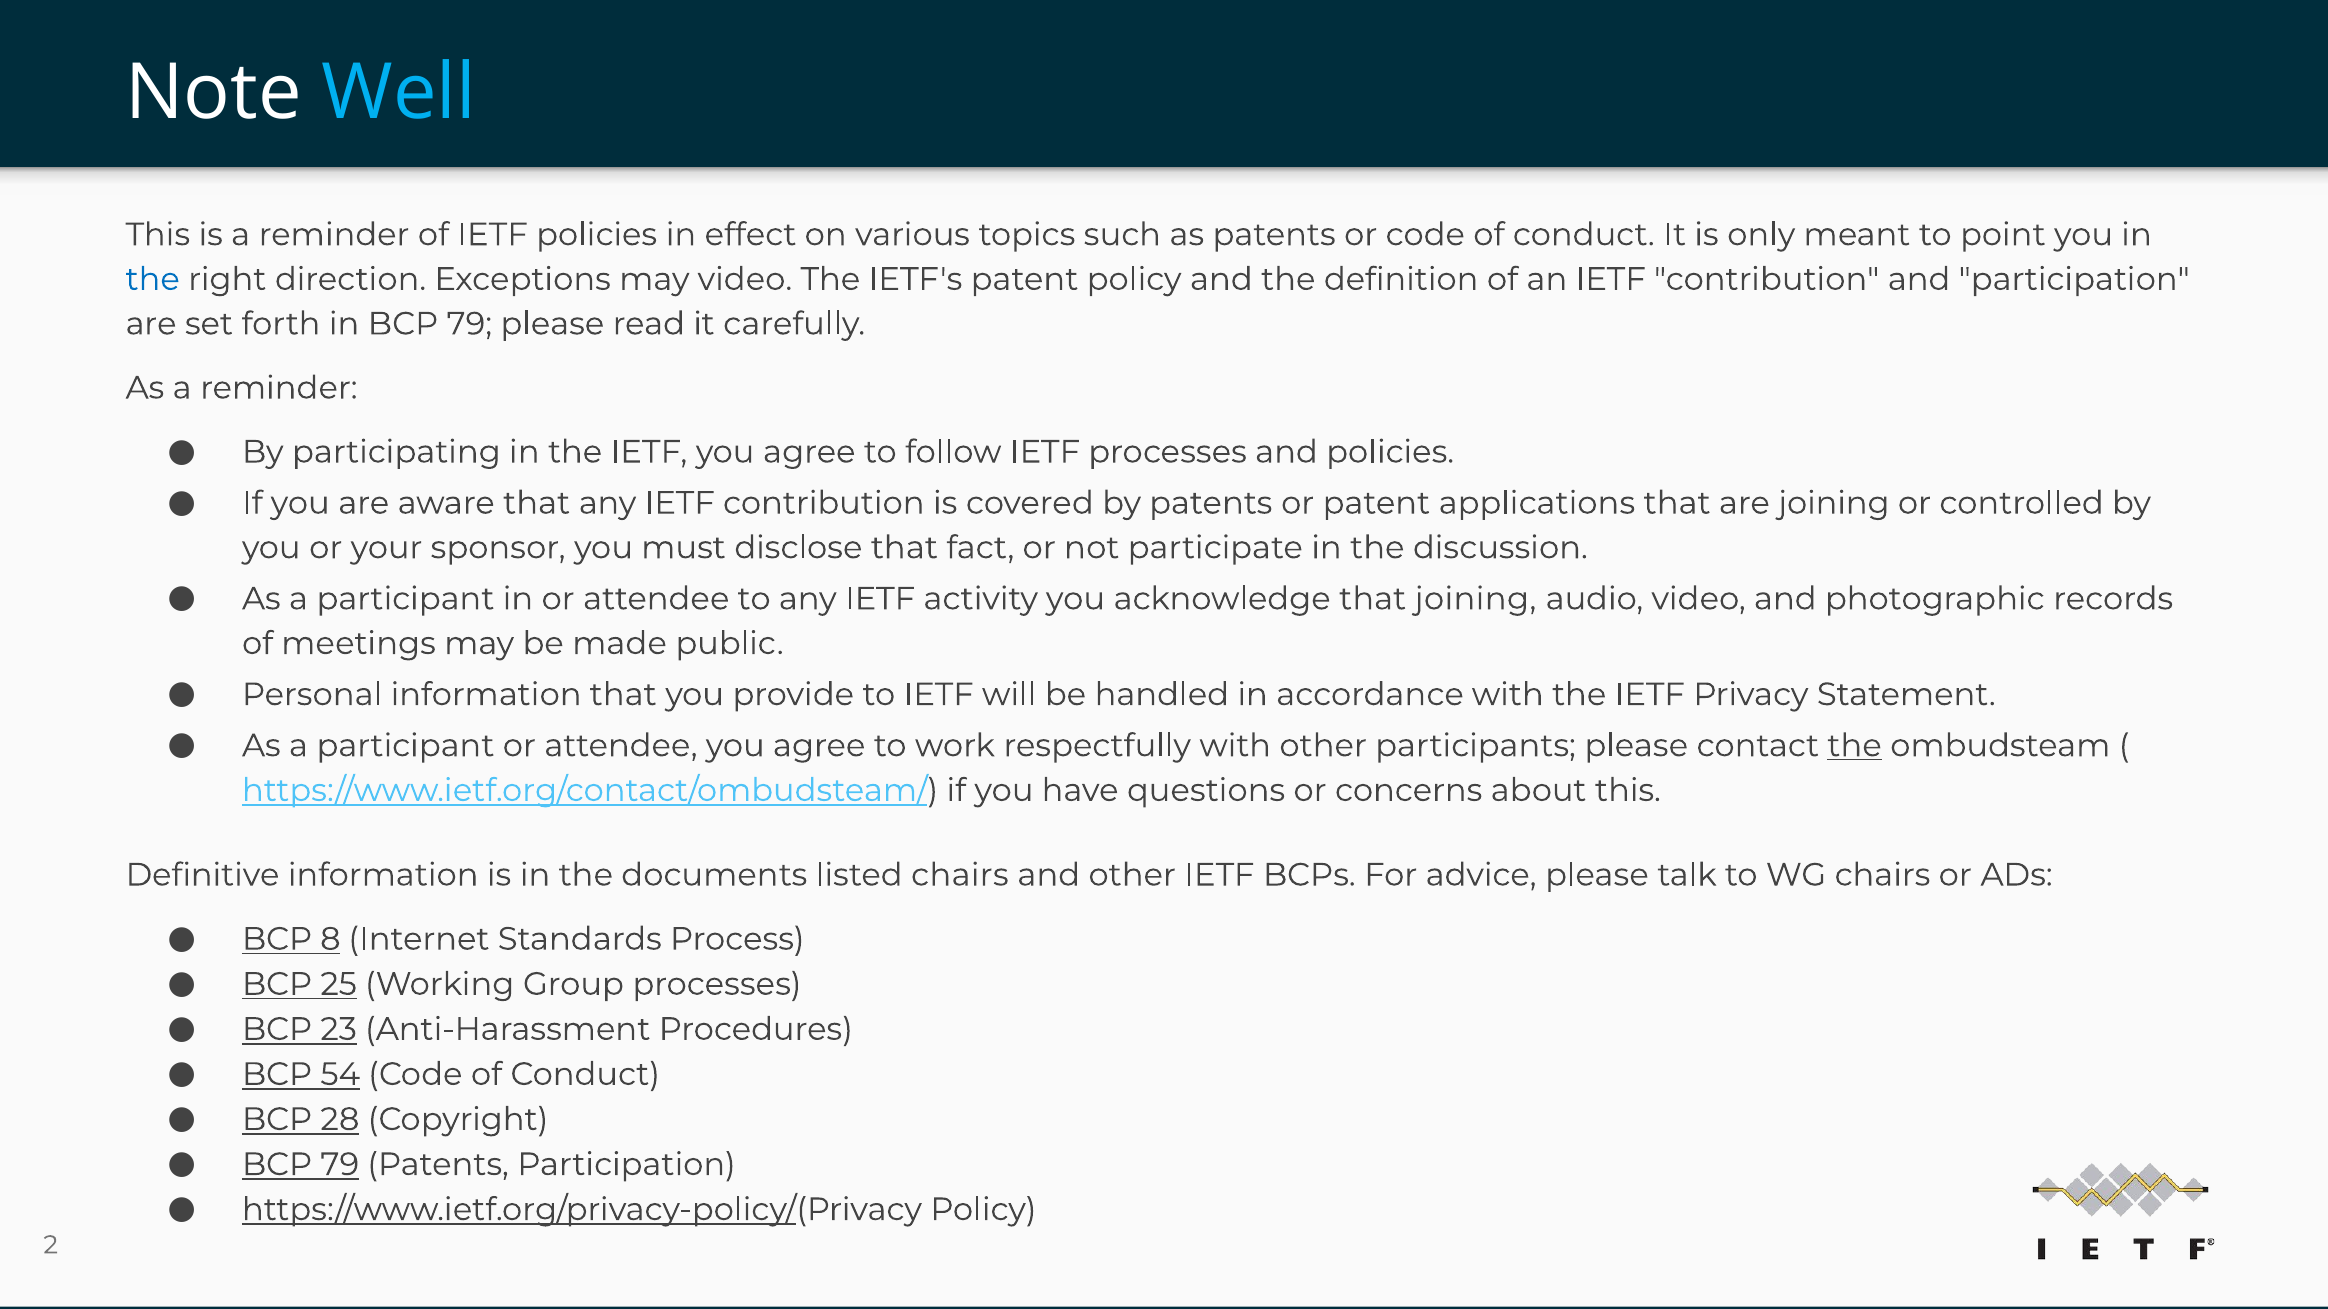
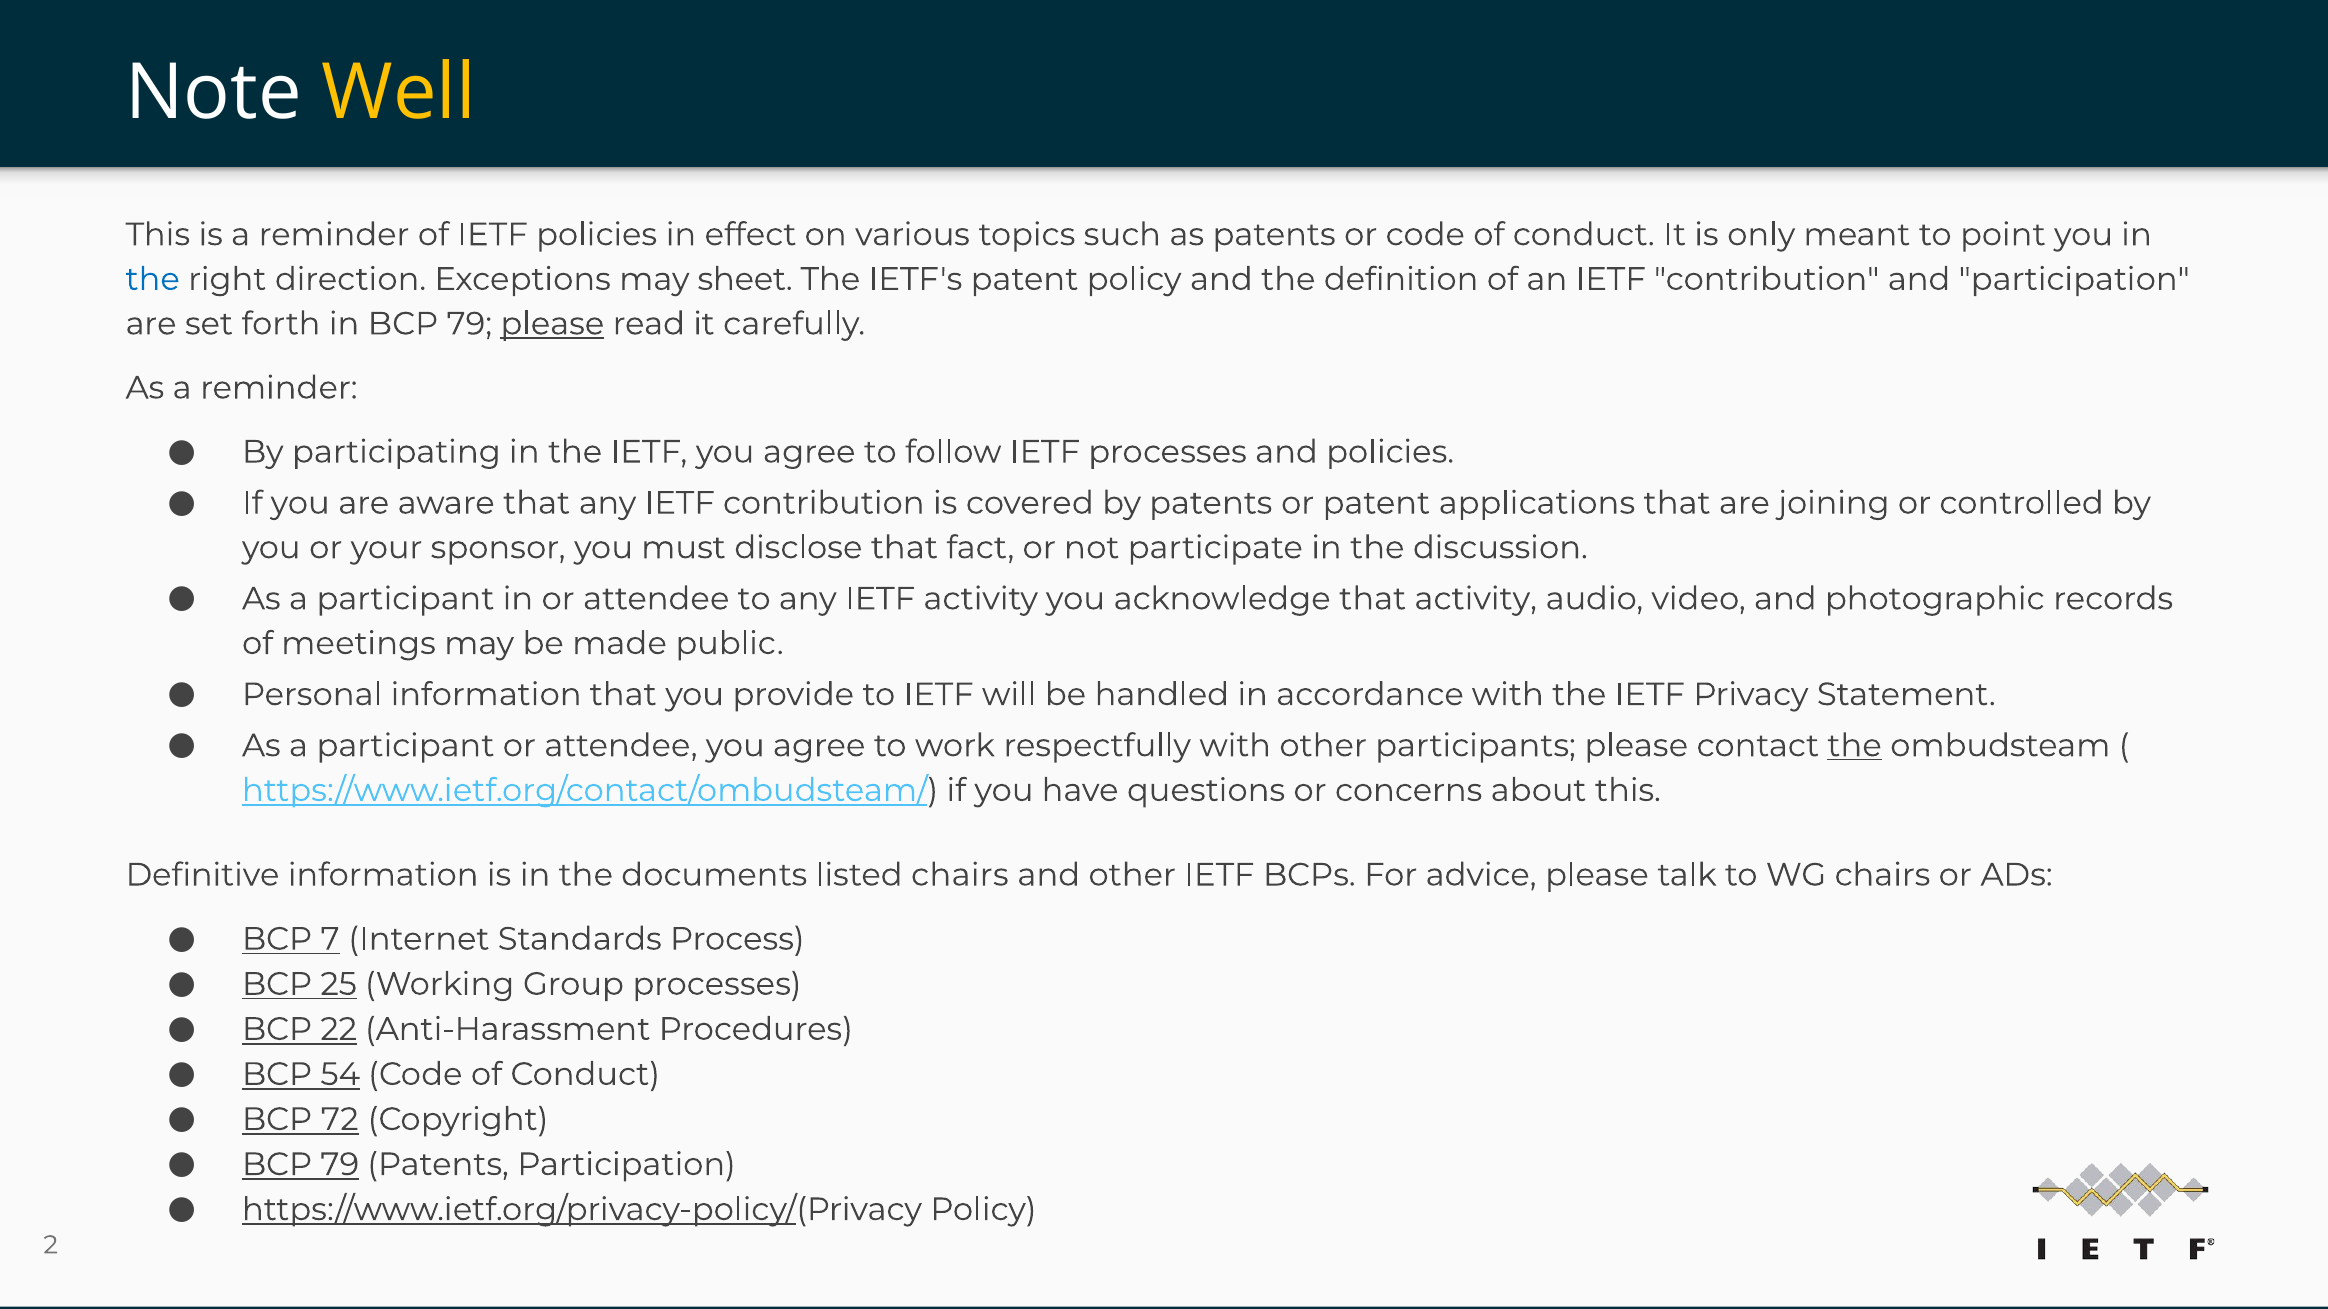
Well colour: light blue -> yellow (399, 93)
may video: video -> sheet (745, 279)
please underline: none -> present (552, 324)
that joining: joining -> activity (1476, 599)
8: 8 -> 7 (330, 939)
23: 23 -> 22 (339, 1030)
28: 28 -> 72 (340, 1120)
